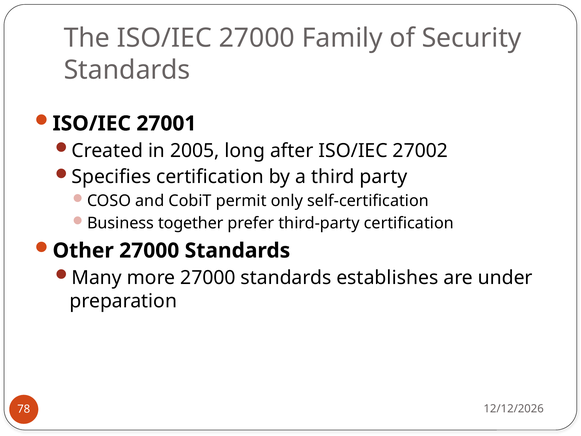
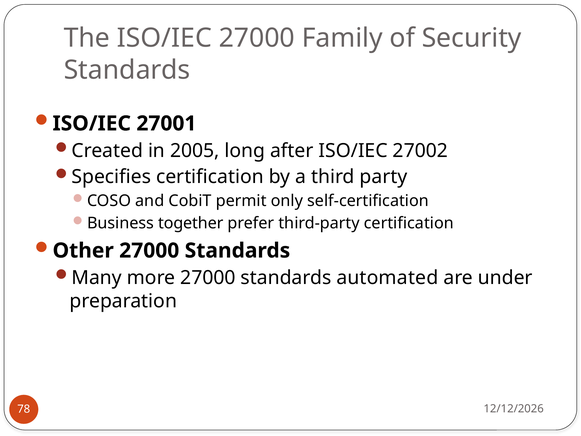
establishes: establishes -> automated (387, 278)
